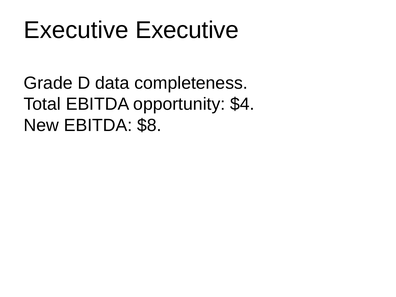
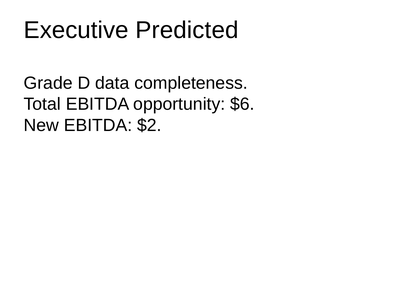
Executive Executive: Executive -> Predicted (187, 30)
$4: $4 -> $6 (242, 104)
$8: $8 -> $2 (149, 125)
